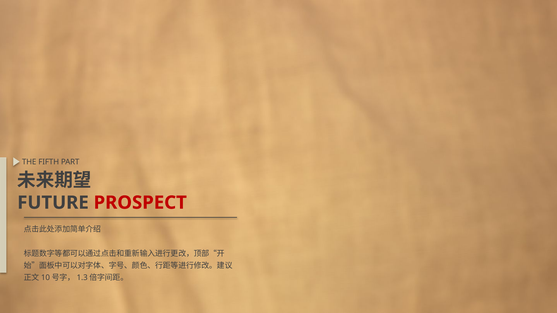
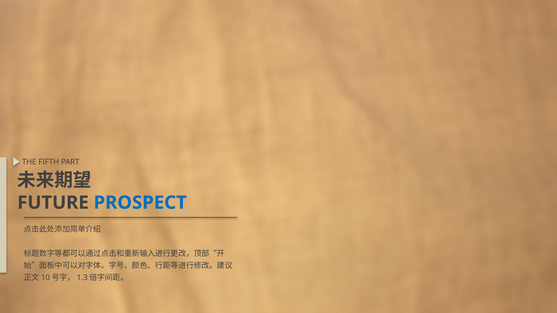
PROSPECT colour: red -> blue (140, 203)
